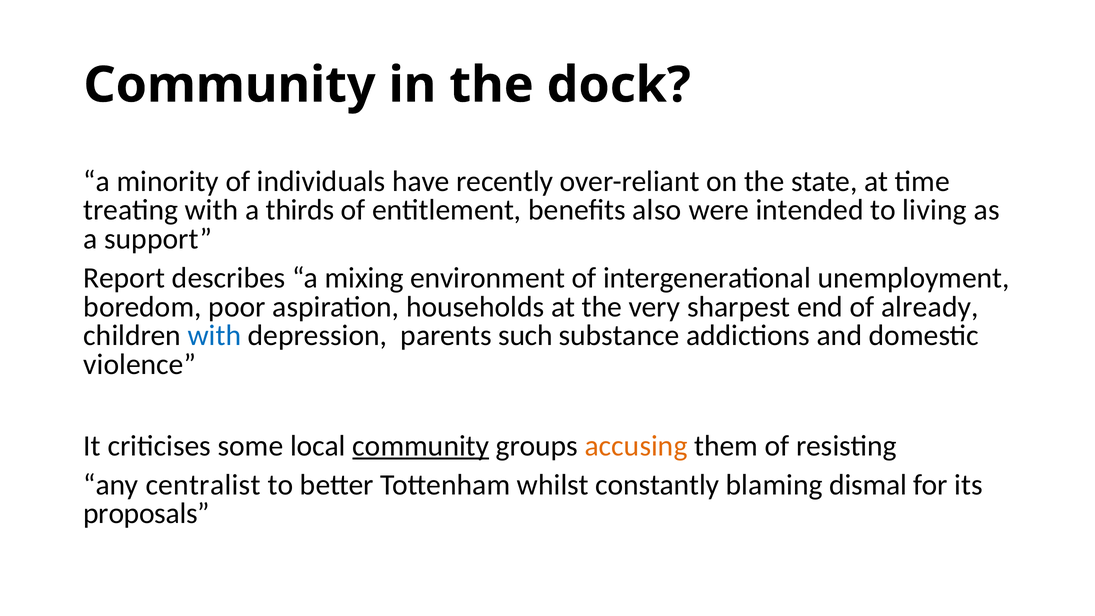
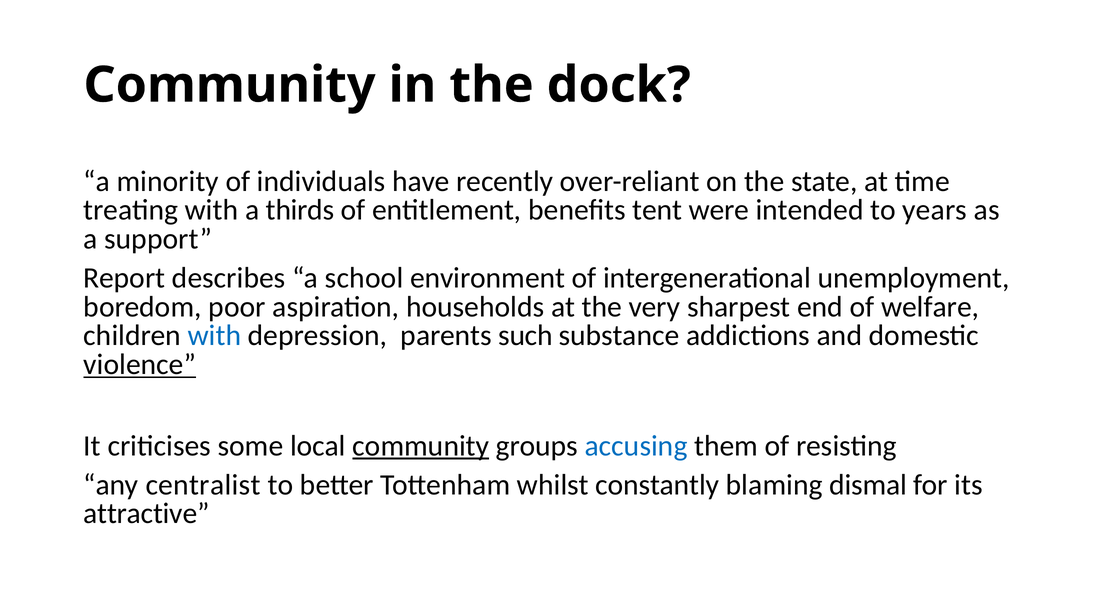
also: also -> tent (657, 210)
living: living -> years (935, 210)
mixing: mixing -> school (364, 278)
already: already -> welfare (930, 307)
violence underline: none -> present (140, 364)
accusing colour: orange -> blue (636, 446)
proposals: proposals -> attractive (146, 514)
